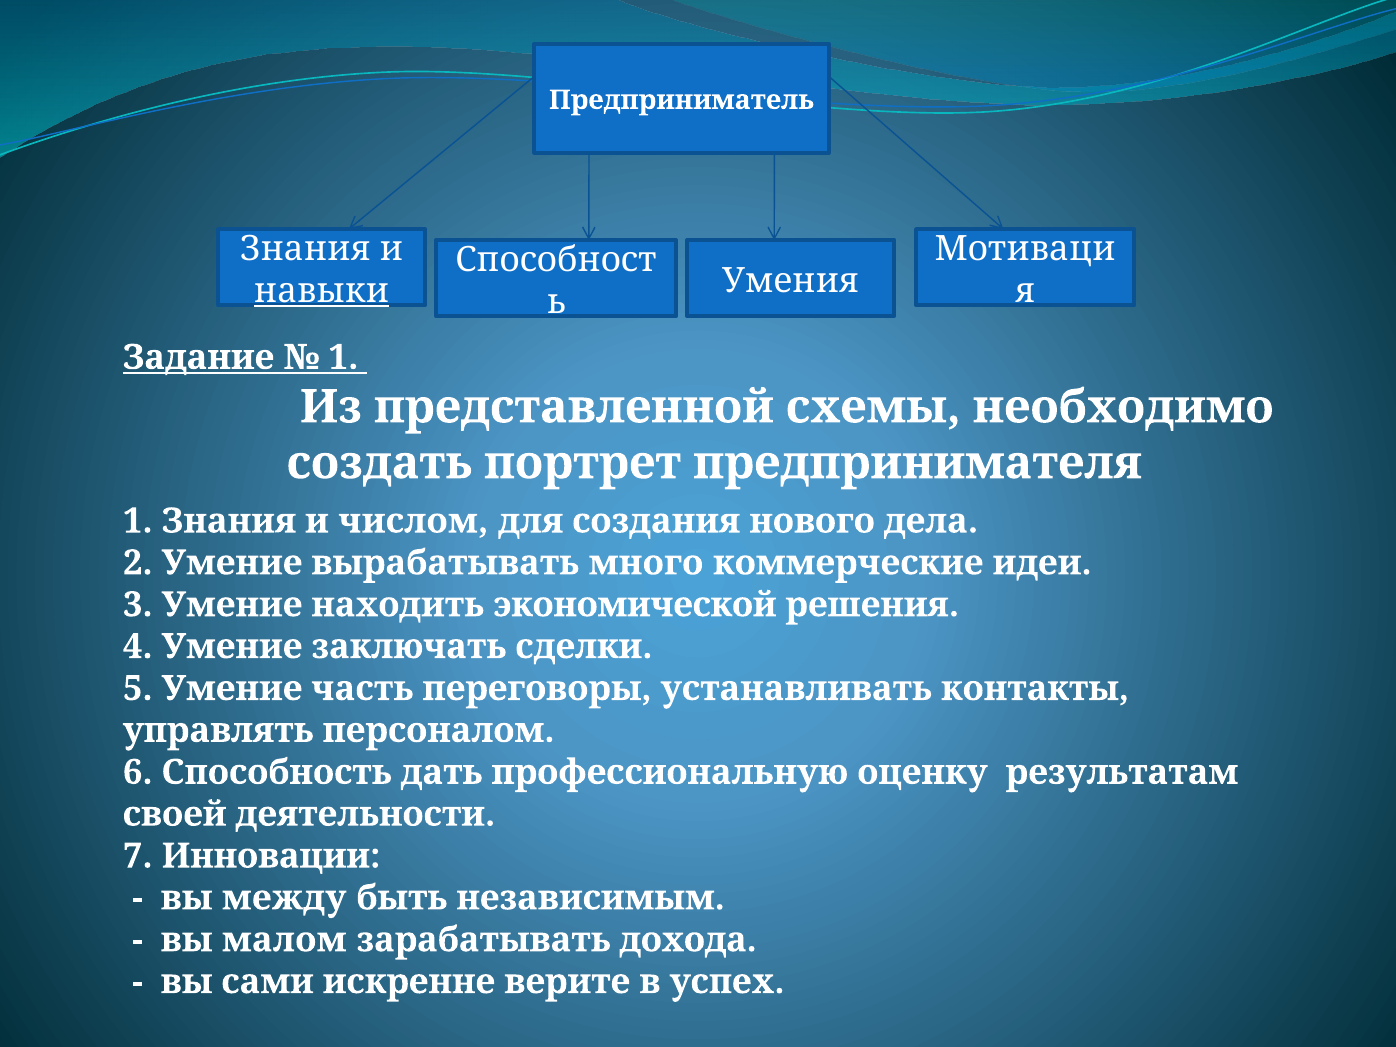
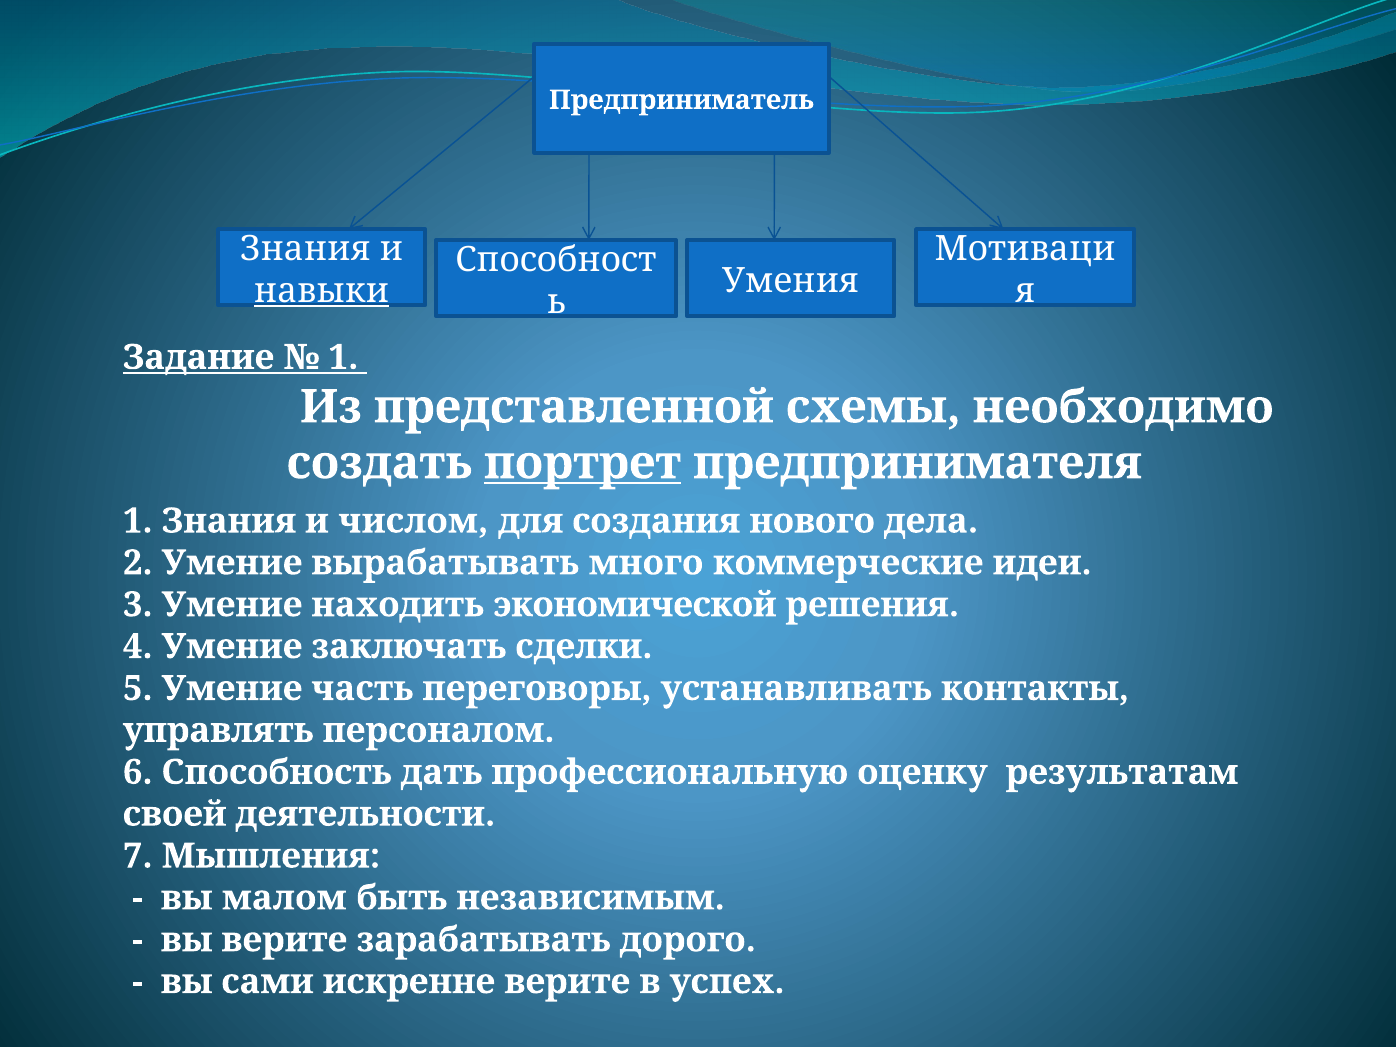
портрет underline: none -> present (583, 463)
Инновации: Инновации -> Мышления (271, 856)
между: между -> малом (284, 898)
вы малом: малом -> верите (284, 940)
дохода: дохода -> дорого (688, 940)
